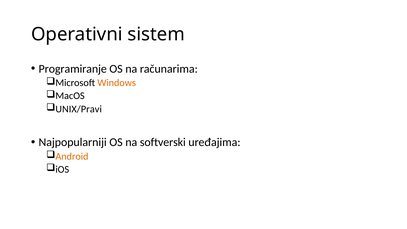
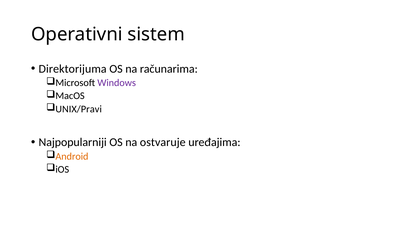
Programiranje: Programiranje -> Direktorijuma (73, 69)
Windows colour: orange -> purple (117, 83)
softverski: softverski -> ostvaruje (163, 142)
